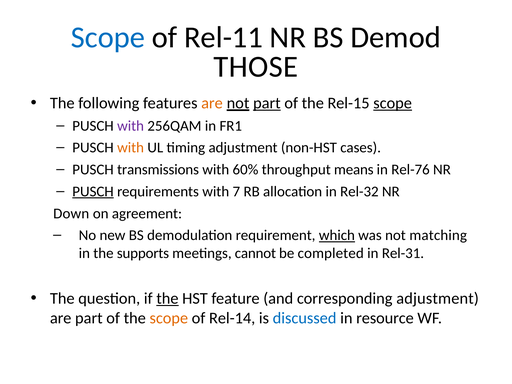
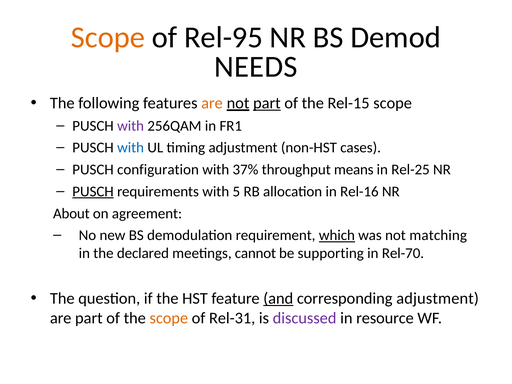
Scope colour: blue -> orange (108, 37)
Rel-11: Rel-11 -> Rel-95 (223, 37)
THOSE: THOSE -> NEEDS (256, 67)
scope underline: present -> none (393, 103)
with colour: orange -> blue (131, 148)
transmissions: transmissions -> configuration (158, 170)
60%: 60% -> 37% (245, 170)
Rel-76: Rel-76 -> Rel-25 (411, 170)
7: 7 -> 5 (236, 192)
Rel-32: Rel-32 -> Rel-16 (359, 192)
Down: Down -> About (71, 213)
supports: supports -> declared (143, 253)
completed: completed -> supporting (331, 253)
Rel-31: Rel-31 -> Rel-70 (403, 253)
the underline: present -> none (167, 299)
and underline: none -> present (278, 299)
Rel-14: Rel-14 -> Rel-31 (232, 318)
discussed colour: blue -> purple (305, 318)
